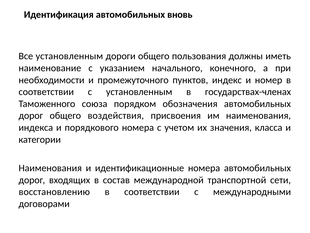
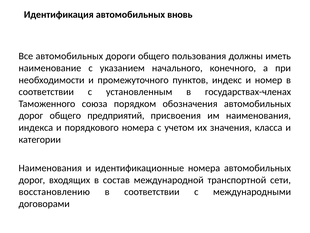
Все установленным: установленным -> автомобильных (69, 56)
воздействия: воздействия -> предприятий (116, 115)
